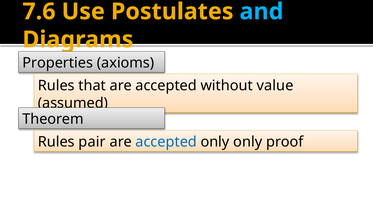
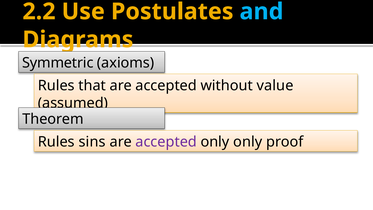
7.6: 7.6 -> 2.2 (39, 12)
Properties: Properties -> Symmetric (58, 63)
pair: pair -> sins (92, 142)
accepted colour: blue -> purple (166, 142)
